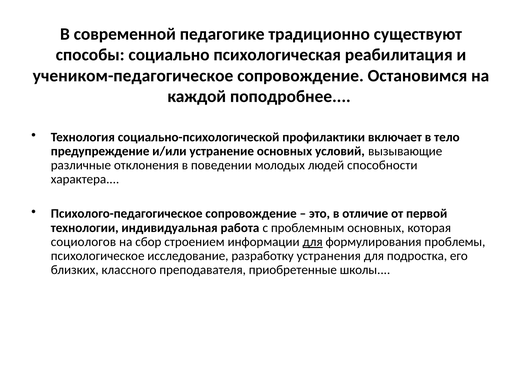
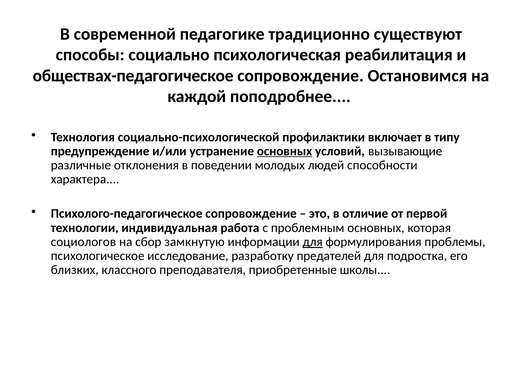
учеником-педагогическое: учеником-педагогическое -> обществах-педагогическое (133, 76)
тело: тело -> типу (447, 137)
основных underline: none -> present (285, 151)
строением: строением -> замкнутую (194, 242)
устранения: устранения -> предателей (329, 256)
